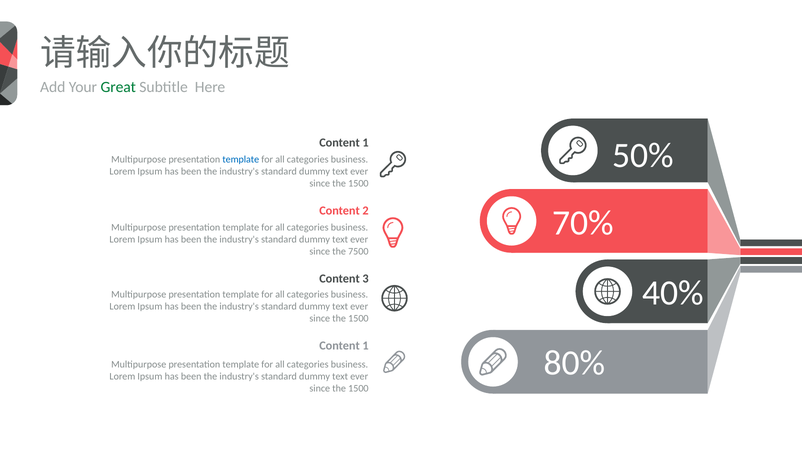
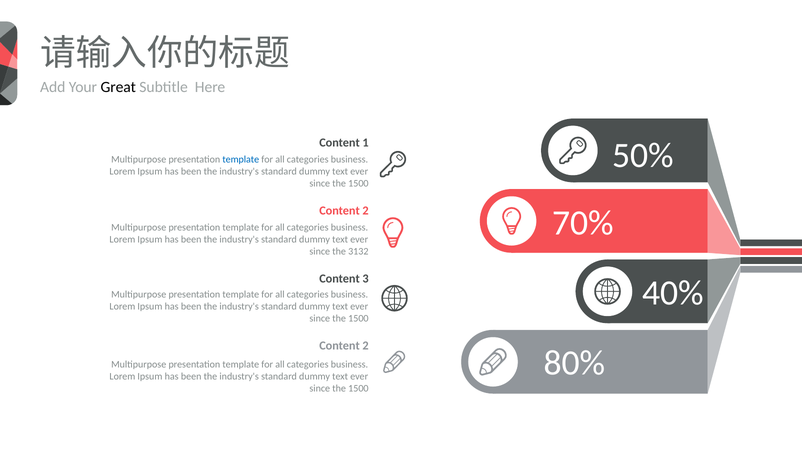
Great colour: green -> black (118, 87)
7500: 7500 -> 3132 (358, 252)
1: 1 -> 2 (366, 346)
